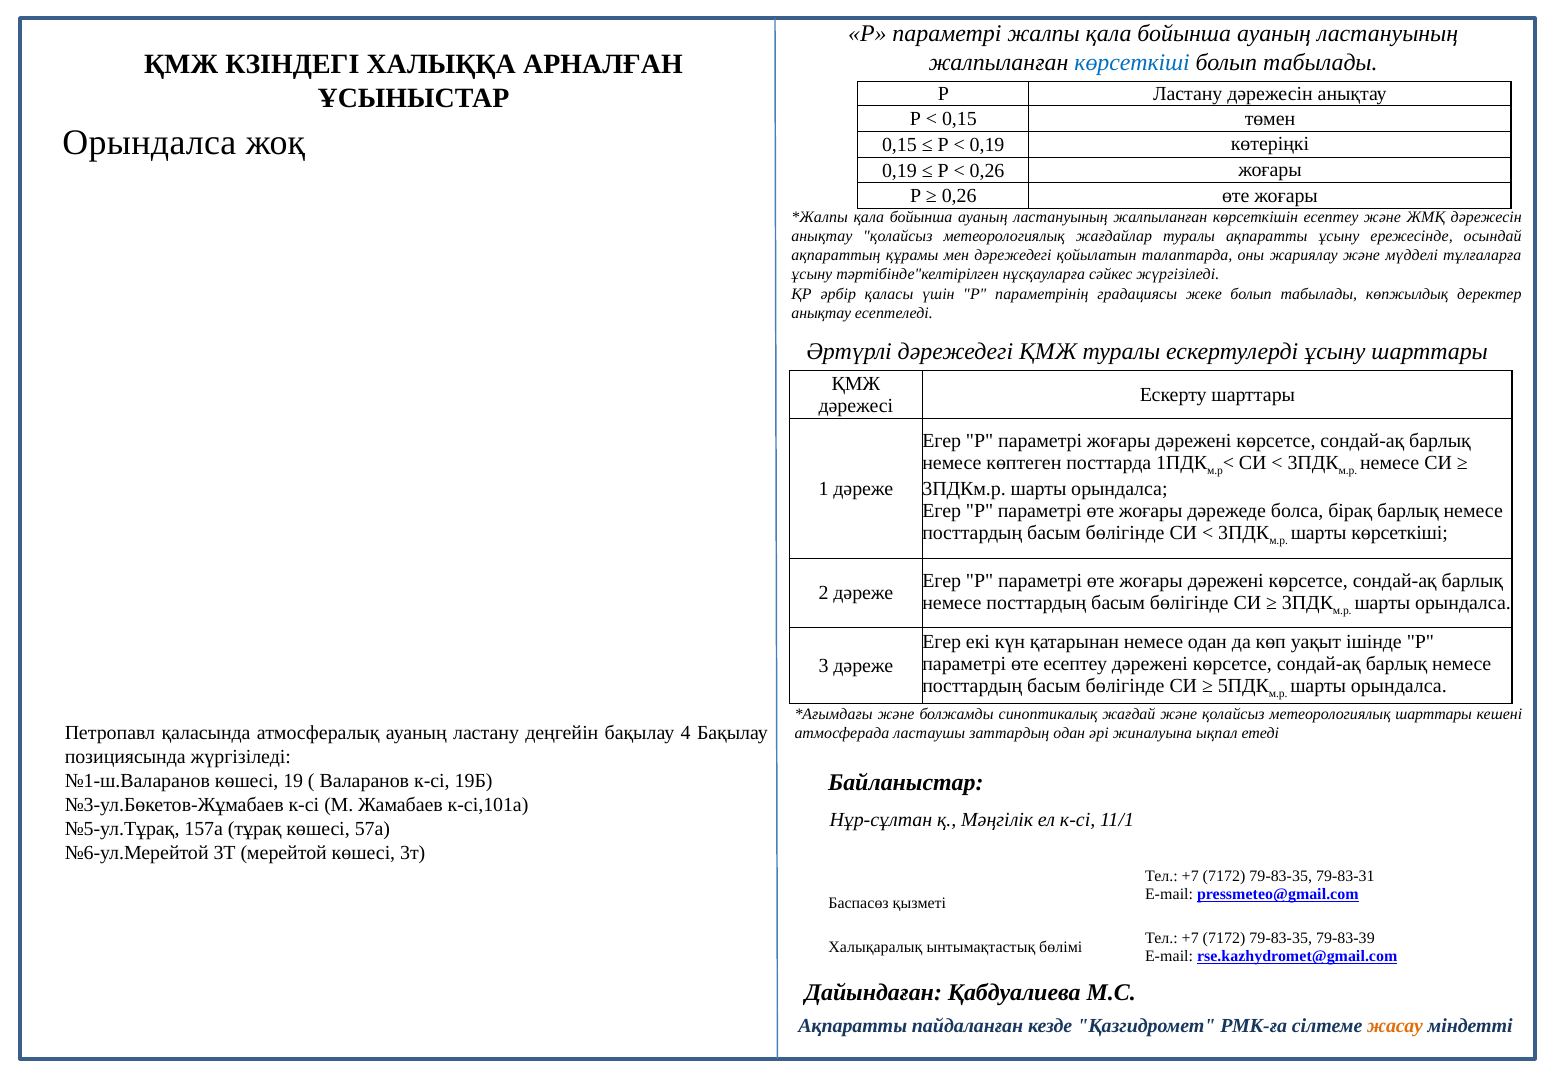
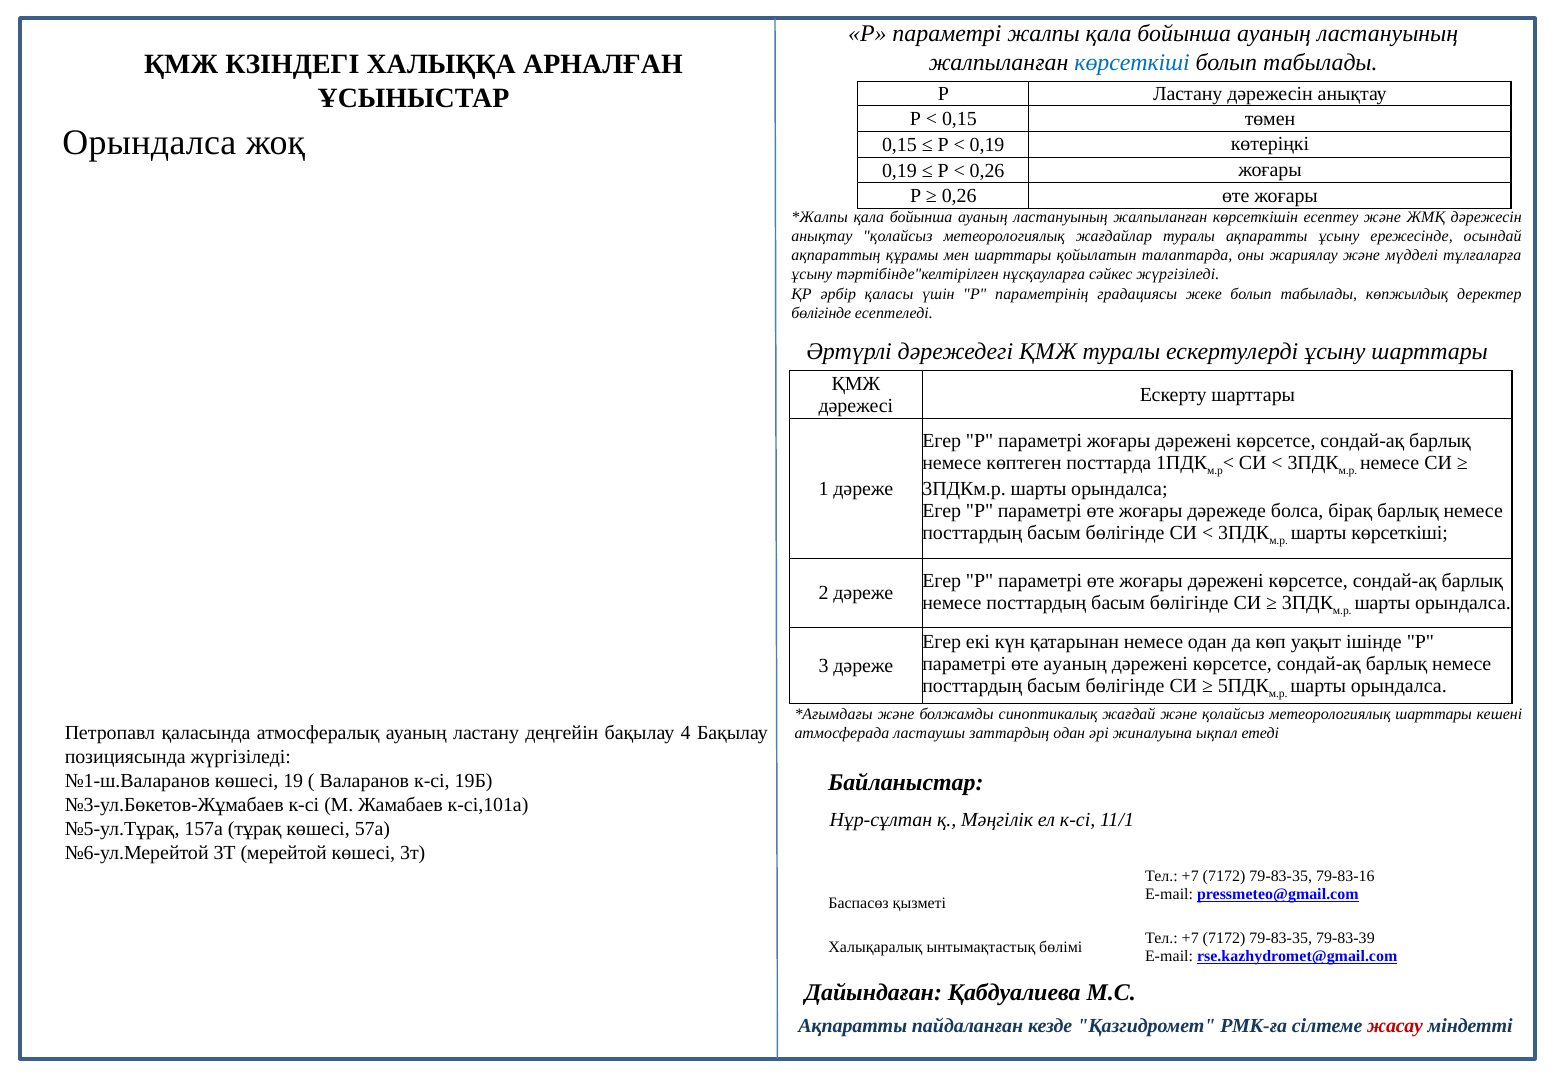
мен дәрежедегі: дәрежедегі -> шарттары (1013, 255)
анықтау: анықтау -> бөлігінде (821, 313)
өте есептеу: есептеу -> ауаның (1075, 664)
79-83-31: 79-83-31 -> 79-83-16 (1345, 876)
жасау colour: orange -> red (1395, 1025)
